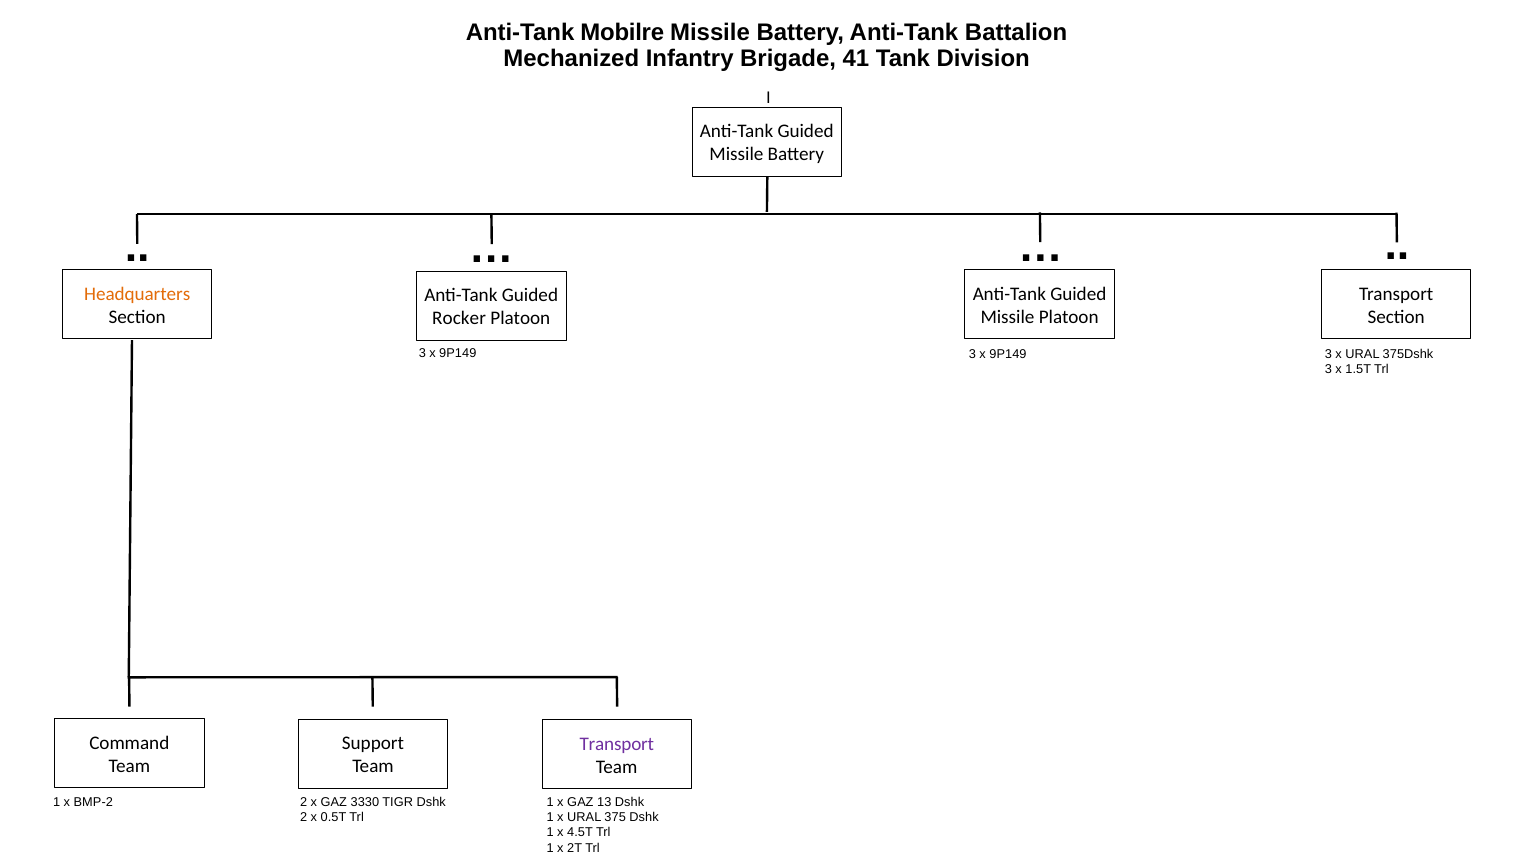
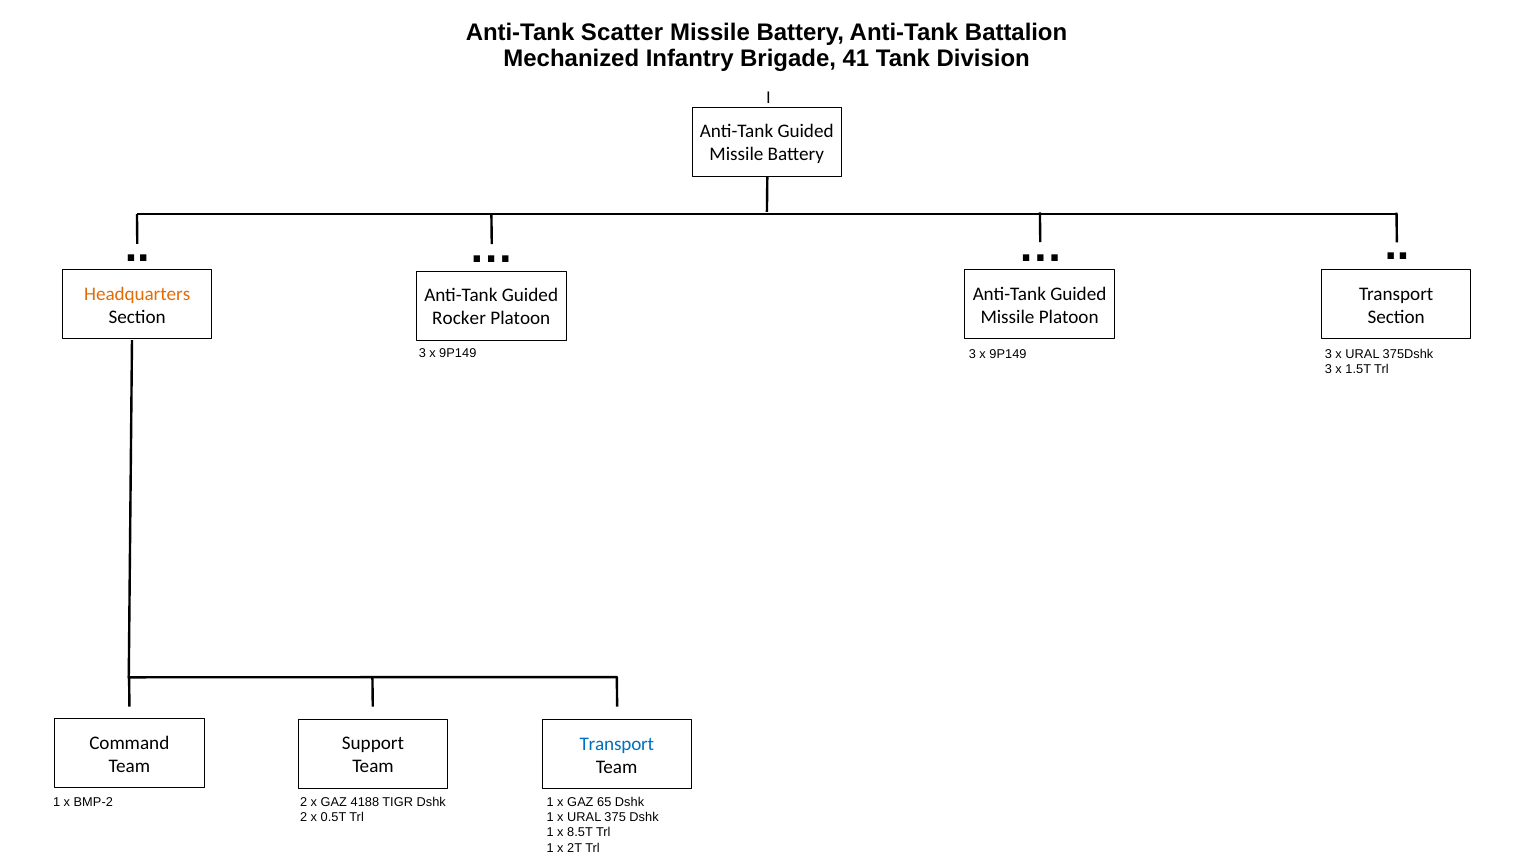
Mobilre: Mobilre -> Scatter (622, 32)
Transport colour: purple -> blue (617, 744)
3330: 3330 -> 4188 (365, 802)
13: 13 -> 65 (604, 802)
4.5T: 4.5T -> 8.5T (580, 833)
